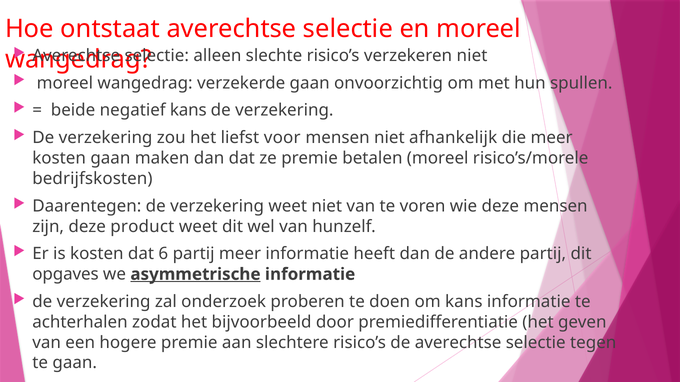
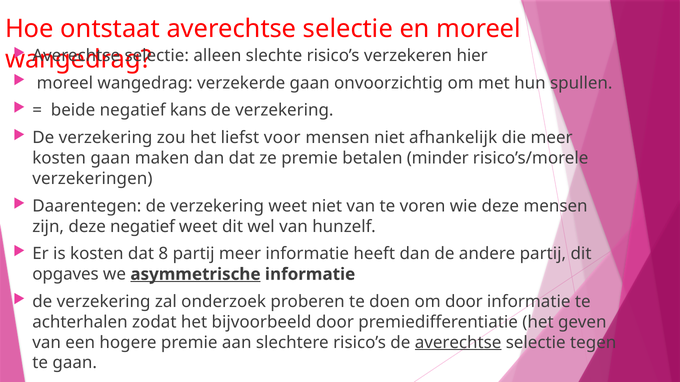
verzekeren niet: niet -> hier (472, 56)
betalen moreel: moreel -> minder (438, 158)
bedrijfskosten: bedrijfskosten -> verzekeringen (92, 179)
deze product: product -> negatief (143, 227)
6: 6 -> 8 (163, 254)
om kans: kans -> door (464, 302)
averechtse underline: none -> present (458, 343)
